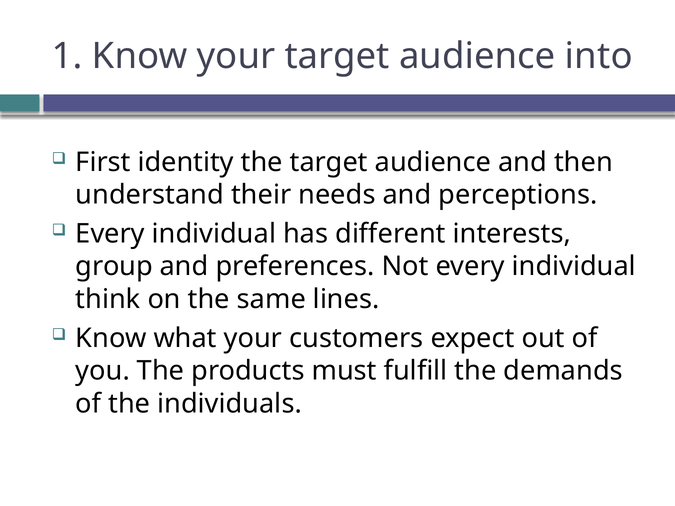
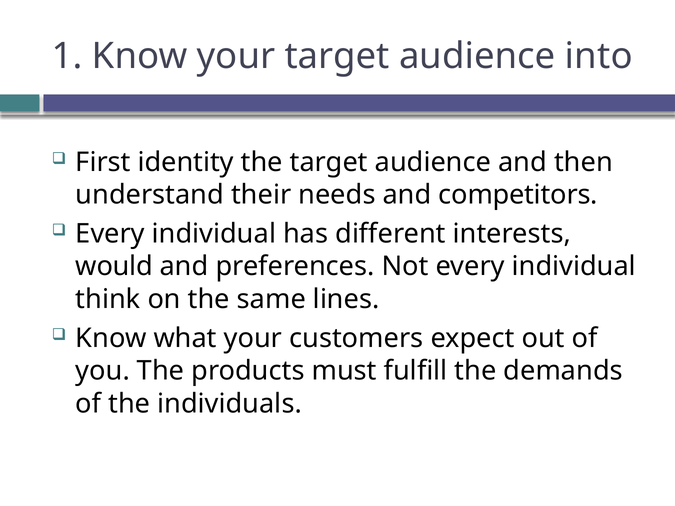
perceptions: perceptions -> competitors (518, 195)
group: group -> would (114, 267)
